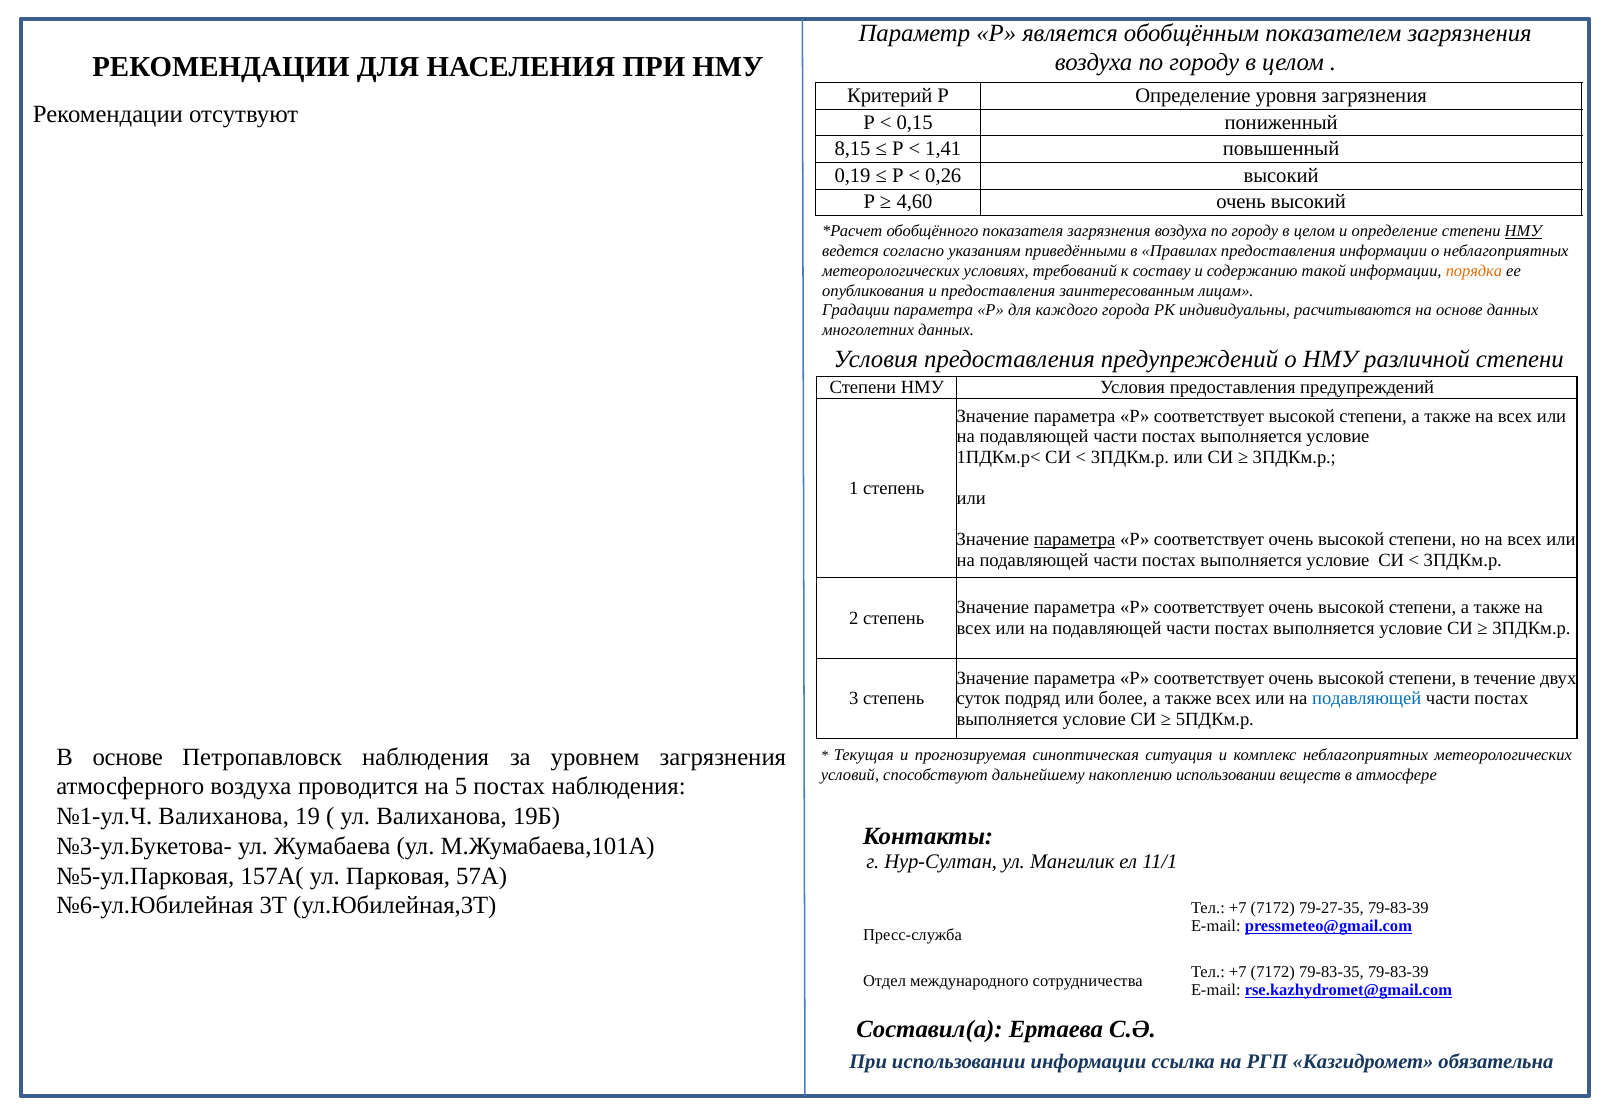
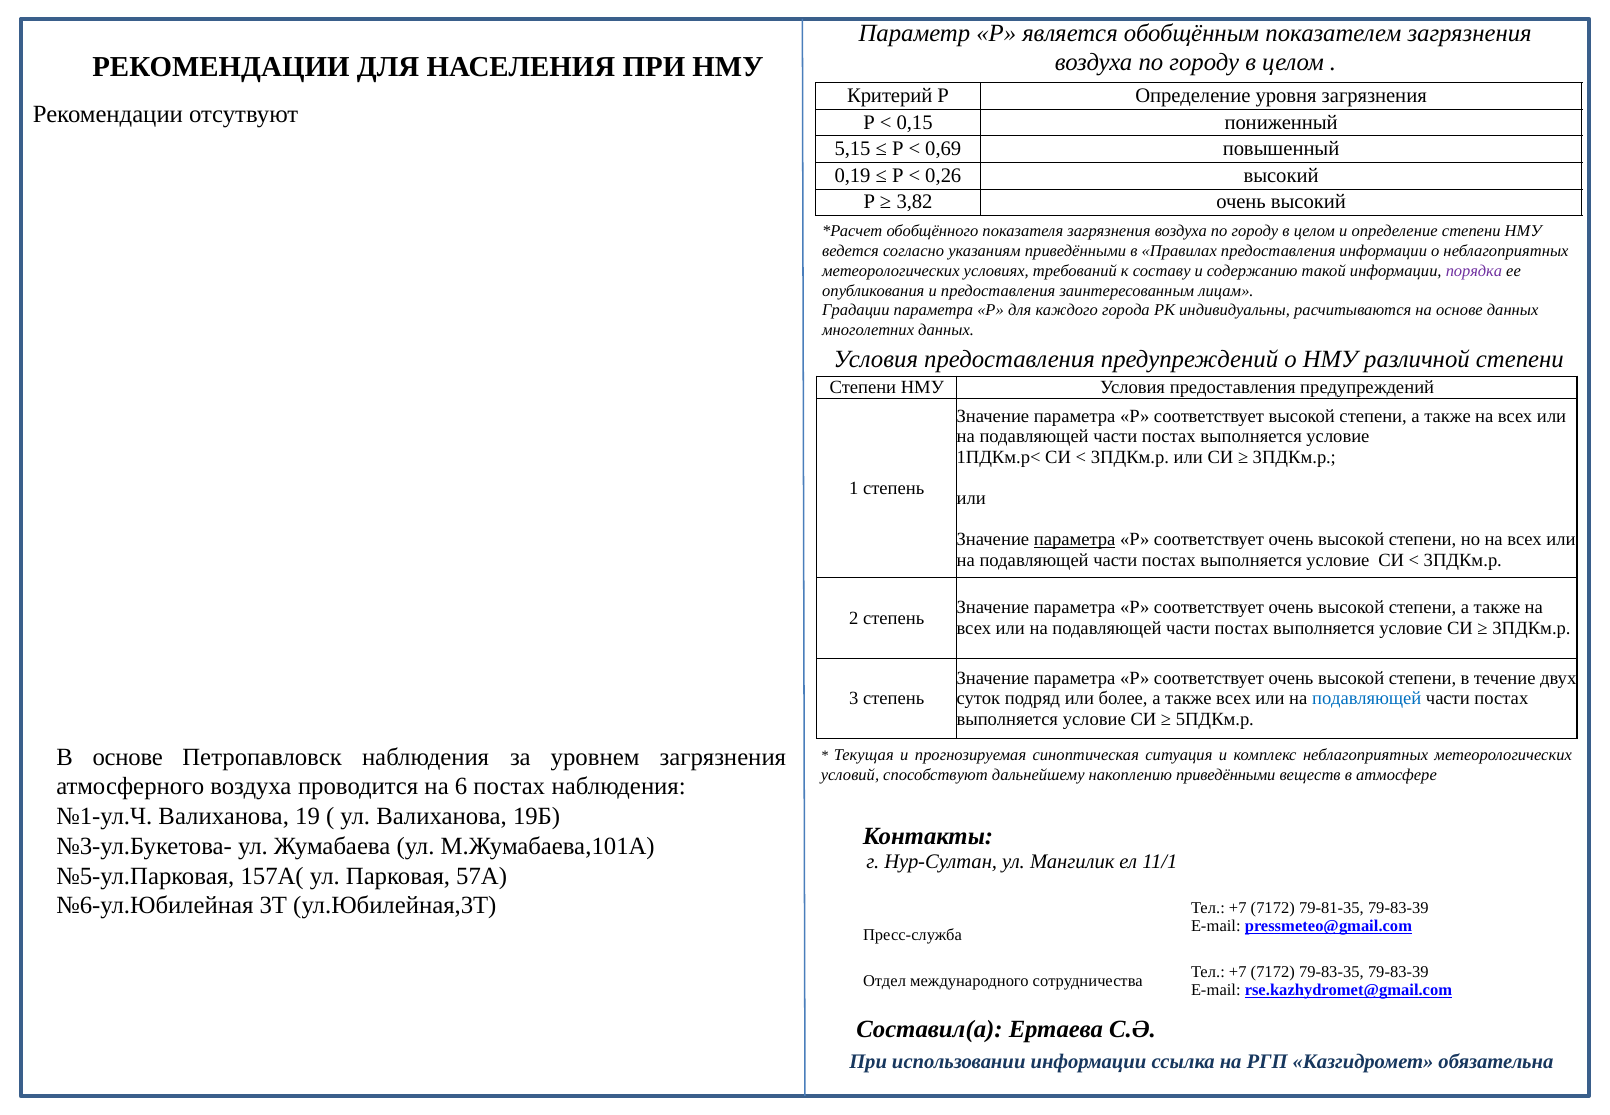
8,15: 8,15 -> 5,15 (853, 149)
1,41: 1,41 -> 0,69 (943, 149)
4,60: 4,60 -> 3,82 (914, 202)
НМУ underline: present -> none (1523, 231)
порядка colour: orange -> purple (1474, 271)
накоплению использовании: использовании -> приведёнными (1226, 775)
5: 5 -> 6 (461, 786)
79-27-35: 79-27-35 -> 79-81-35 (1331, 907)
